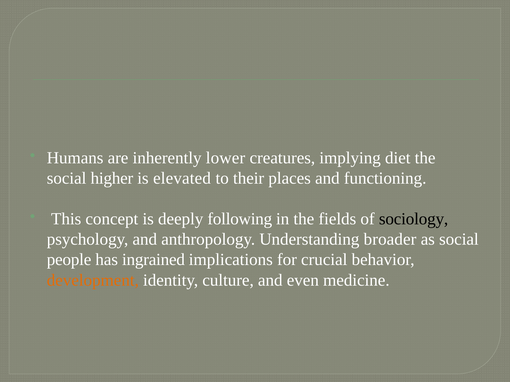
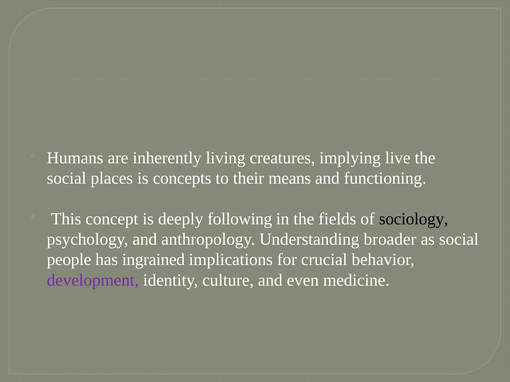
lower: lower -> living (226, 158)
diet: diet -> live (398, 158)
higher: higher -> places (112, 178)
elevated: elevated -> concepts (182, 178)
places: places -> means (290, 178)
development colour: orange -> purple (93, 280)
